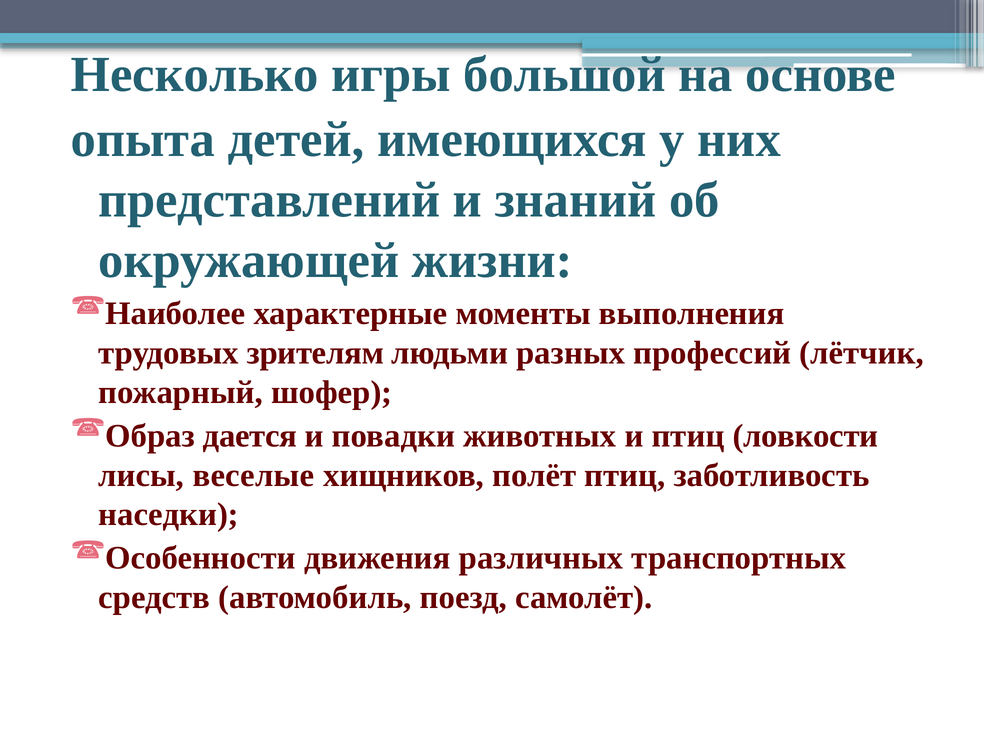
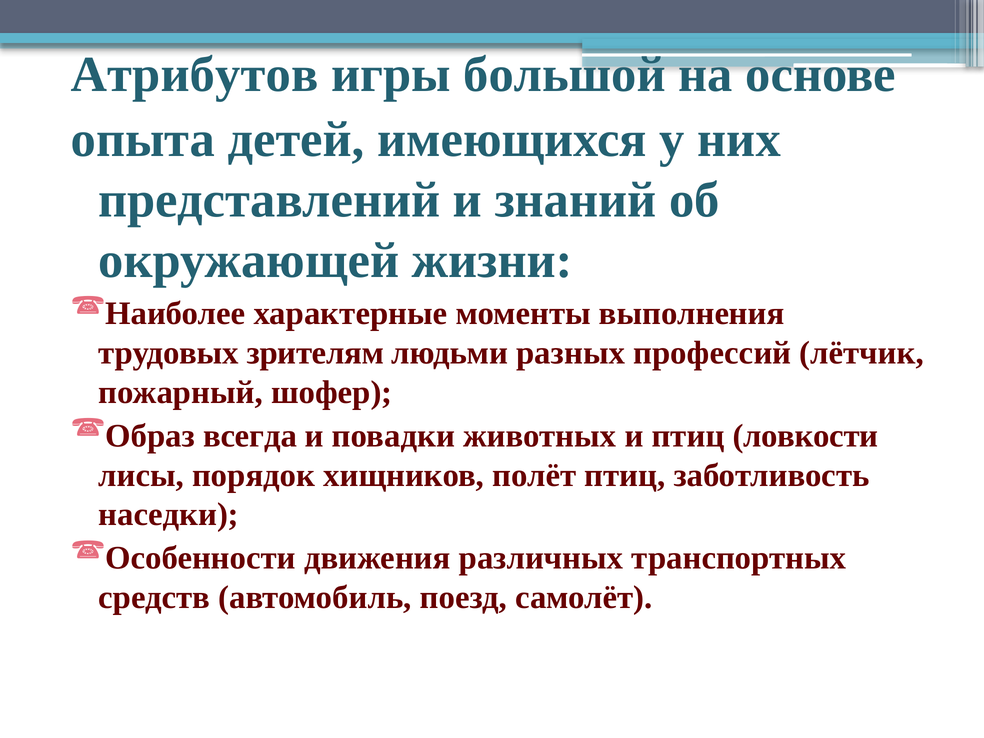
Несколько: Несколько -> Атрибутов (195, 75)
дается: дается -> всегда (250, 436)
веселые: веселые -> порядок (254, 475)
